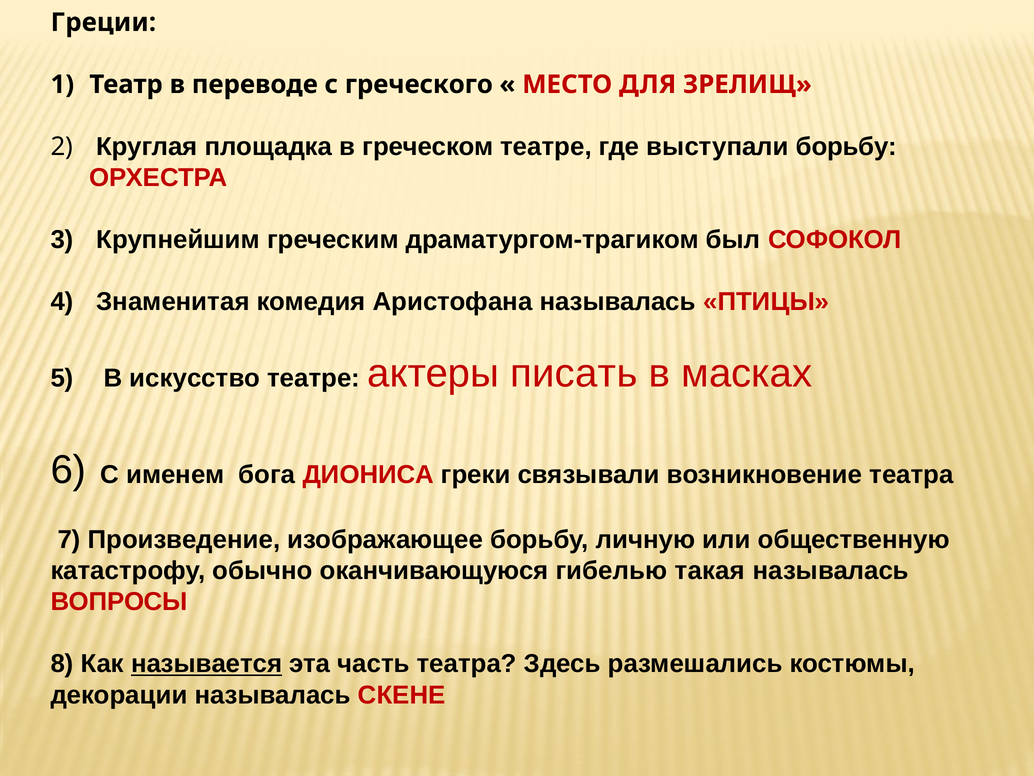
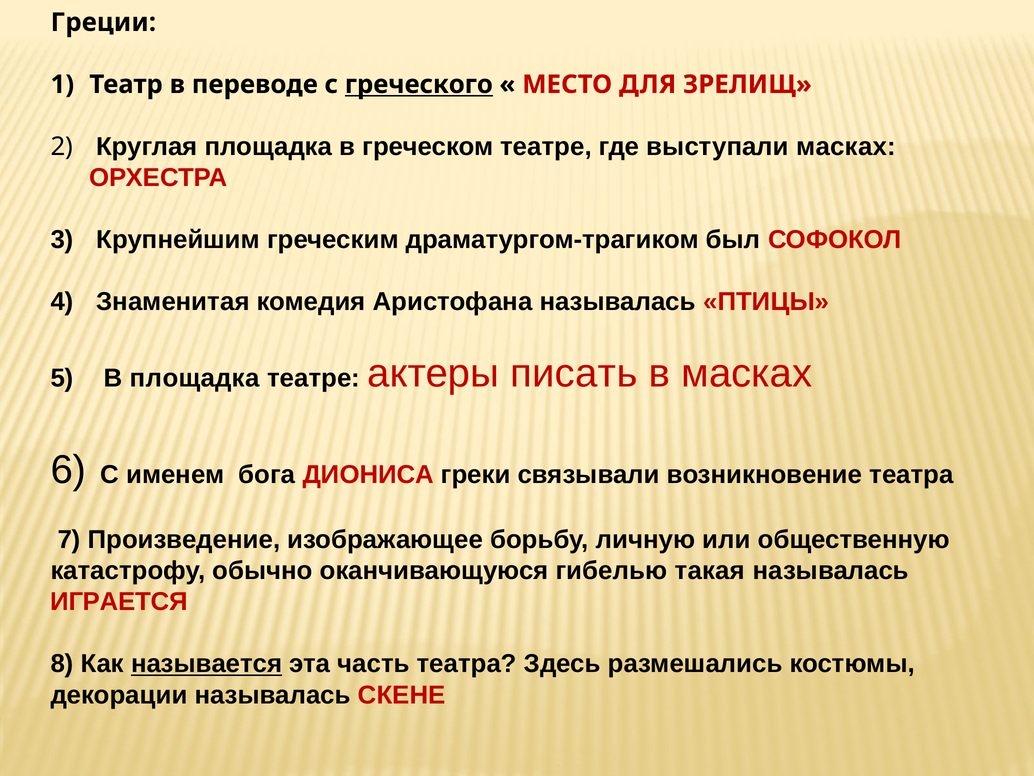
греческого underline: none -> present (419, 84)
выступали борьбу: борьбу -> масках (846, 146)
В искусство: искусство -> площадка (195, 378)
ВОПРОСЫ: ВОПРОСЫ -> ИГРАЕТСЯ (119, 601)
